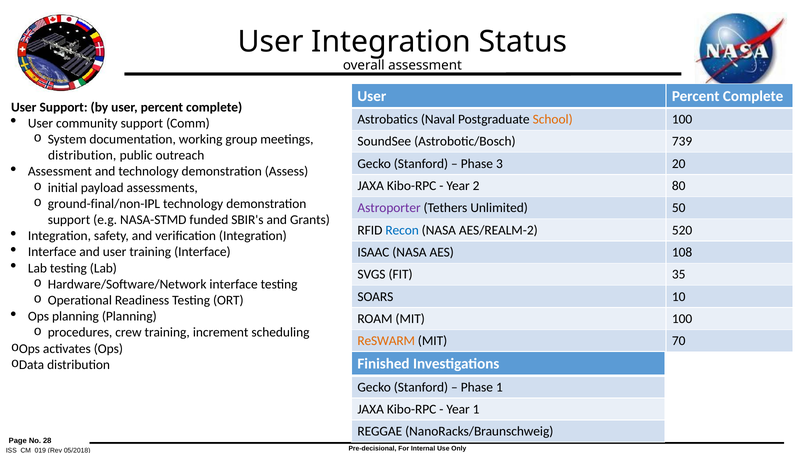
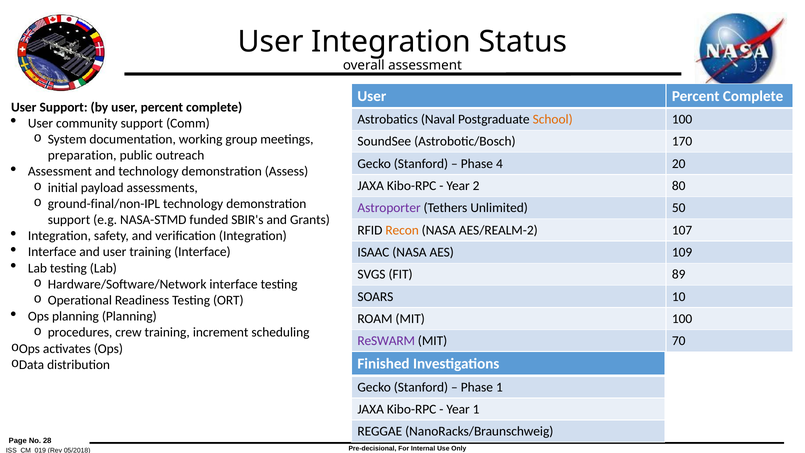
739: 739 -> 170 (682, 141)
distribution: distribution -> preparation (82, 155)
3: 3 -> 4 (499, 164)
Recon colour: blue -> orange (402, 230)
520: 520 -> 107 (682, 230)
108: 108 -> 109 (682, 252)
35: 35 -> 89 (679, 274)
ReSWARM colour: orange -> purple (386, 341)
